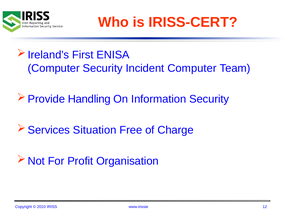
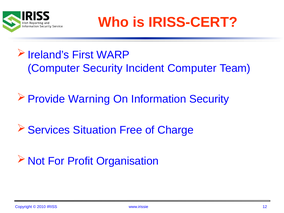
ENISA: ENISA -> WARP (113, 55)
Handling: Handling -> Warning (89, 99)
